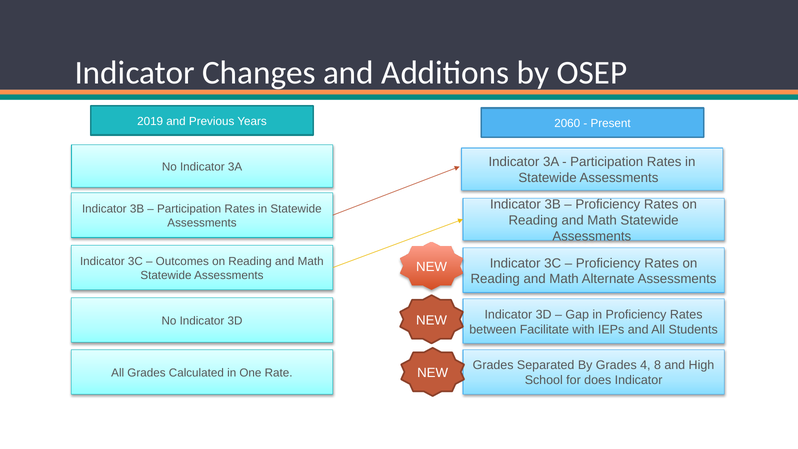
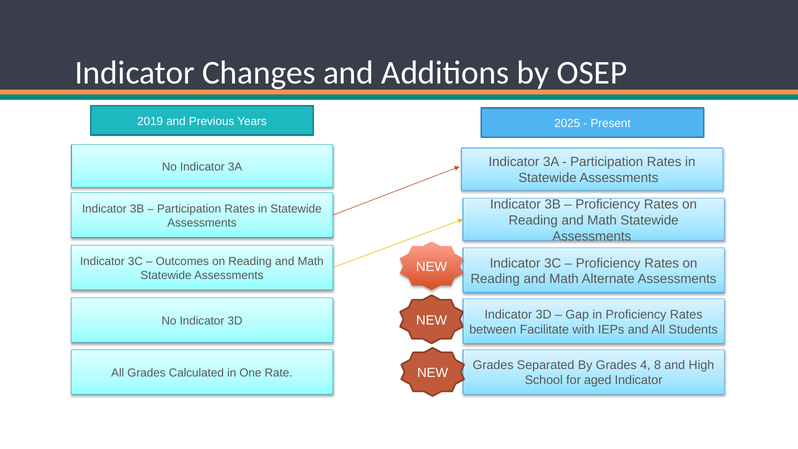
2060: 2060 -> 2025 (567, 123)
does: does -> aged (598, 380)
